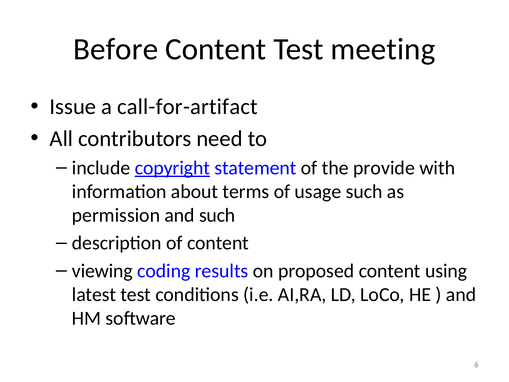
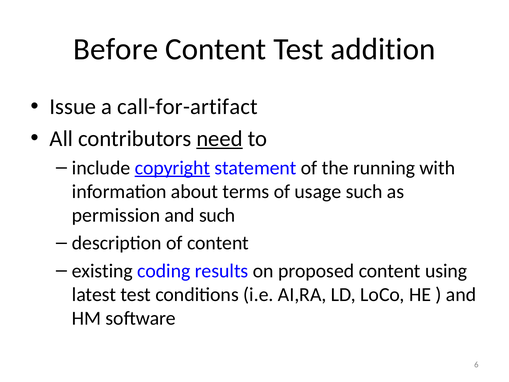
meeting: meeting -> addition (383, 49)
need underline: none -> present (220, 138)
provide: provide -> running (384, 168)
viewing: viewing -> existing (102, 271)
